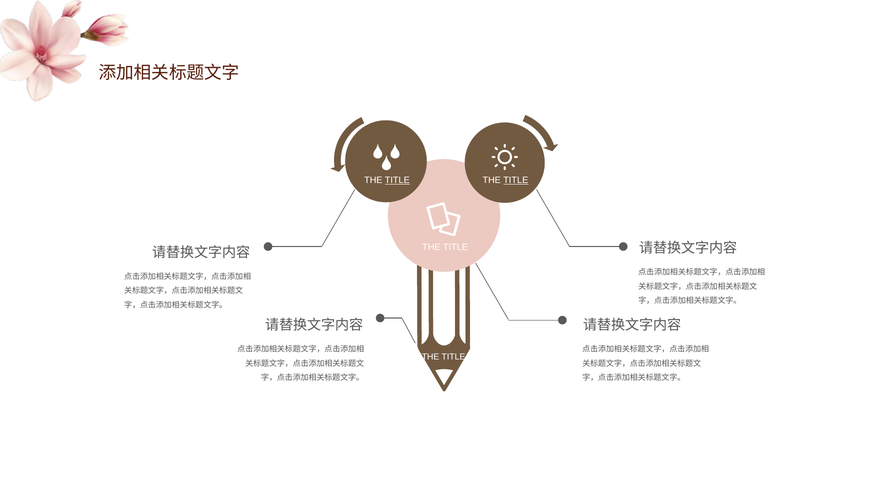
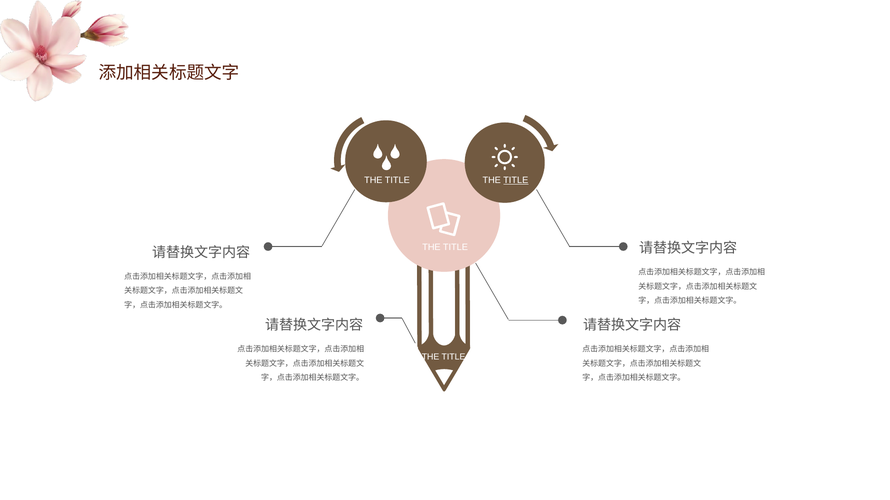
TITLE underline: present -> none (397, 181)
